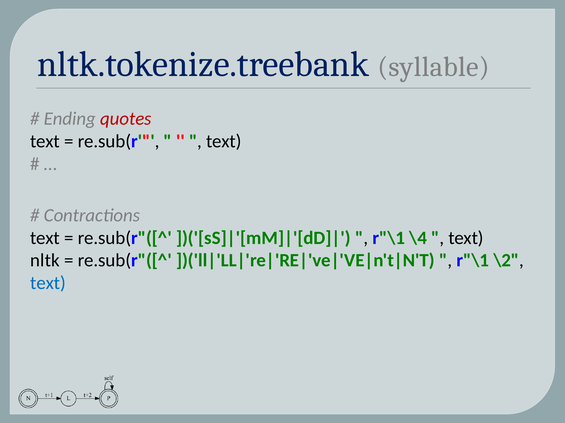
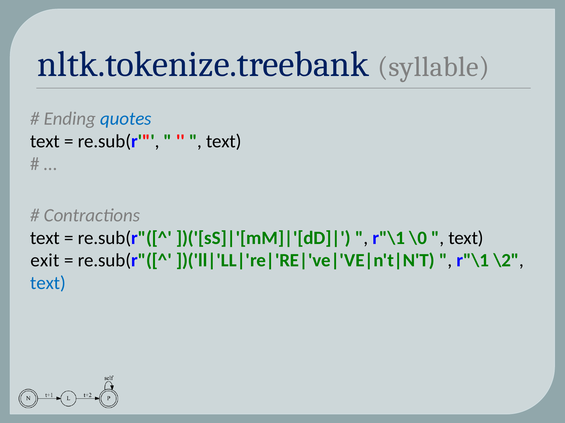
quotes colour: red -> blue (126, 119)
\4: \4 -> \0 (418, 238)
nltk: nltk -> exit (45, 261)
